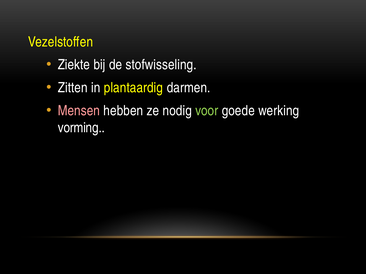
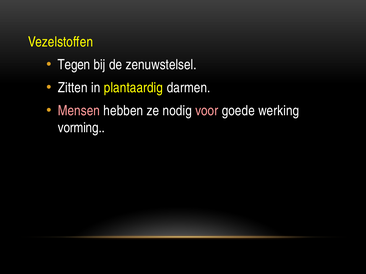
Ziekte: Ziekte -> Tegen (74, 65)
stofwisseling: stofwisseling -> zenuwstelsel (161, 65)
voor colour: light green -> pink (207, 111)
